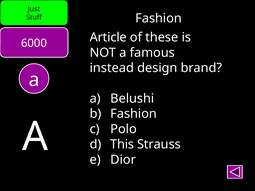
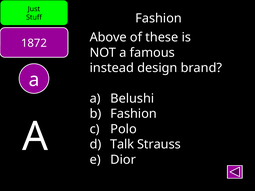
Article: Article -> Above (108, 37)
6000: 6000 -> 1872 (34, 43)
This: This -> Talk (122, 145)
